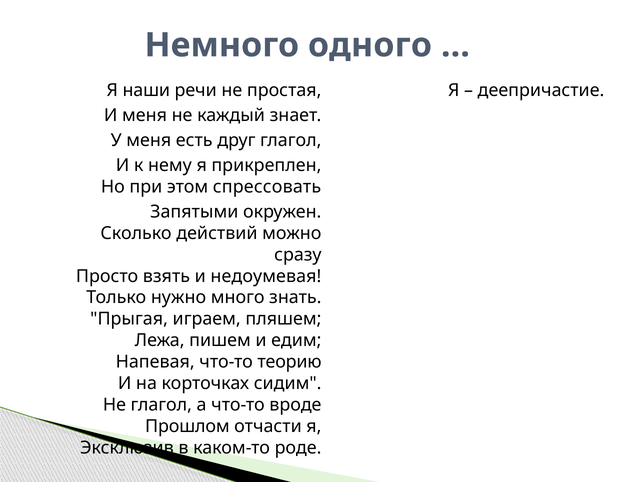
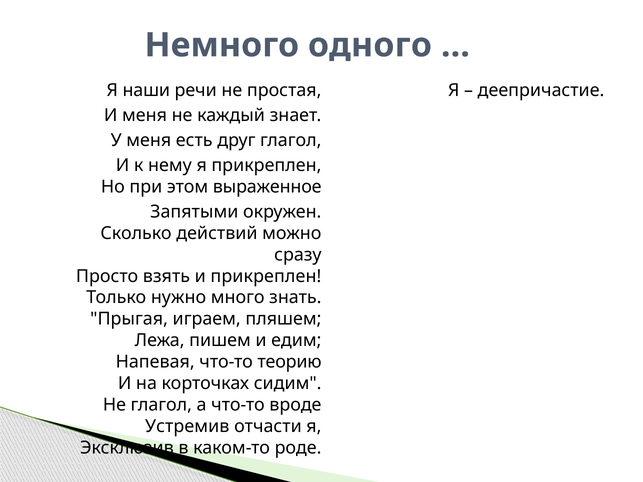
спрессовать: спрессовать -> выраженное (267, 187)
и недоумевая: недоумевая -> прикреплен (266, 276)
Прошлом: Прошлом -> Устремив (187, 426)
